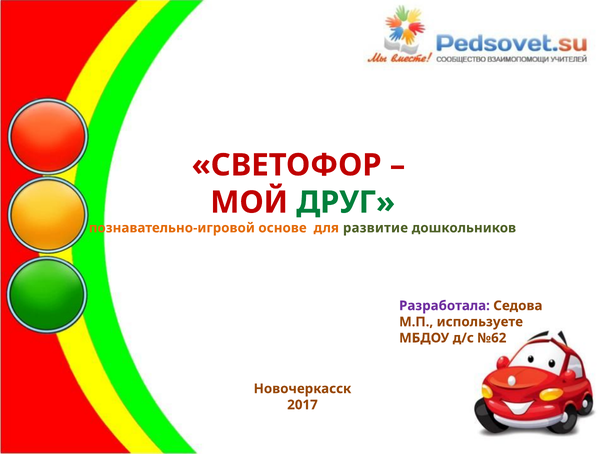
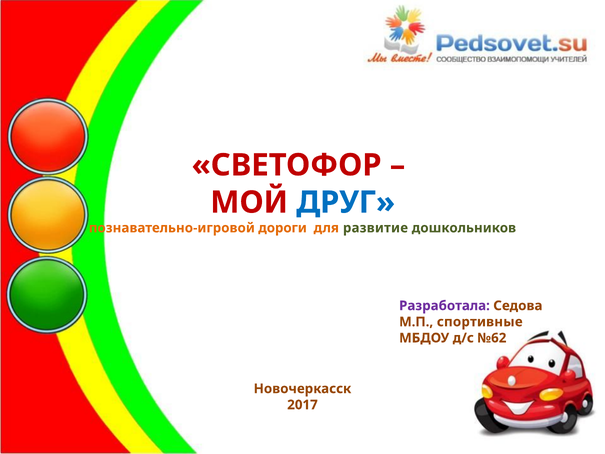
ДРУГ colour: green -> blue (346, 202)
основе: основе -> дороги (283, 228)
используете: используете -> спортивные (480, 322)
